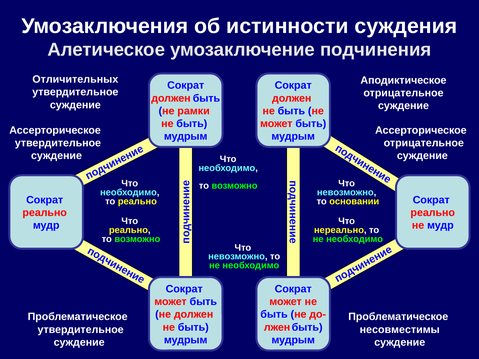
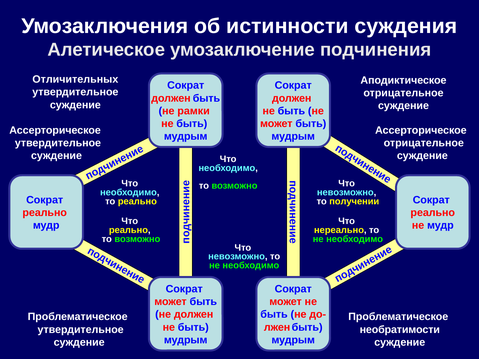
основании: основании -> получении (354, 202)
несовместимы: несовместимы -> необратимости (400, 330)
